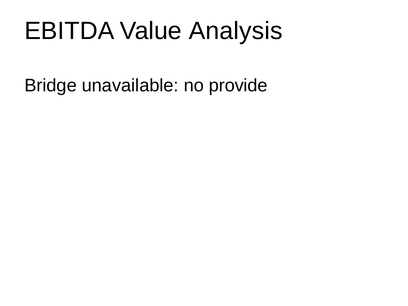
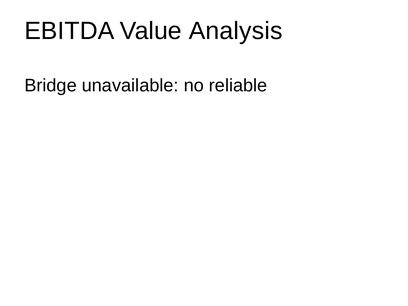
provide: provide -> reliable (238, 86)
